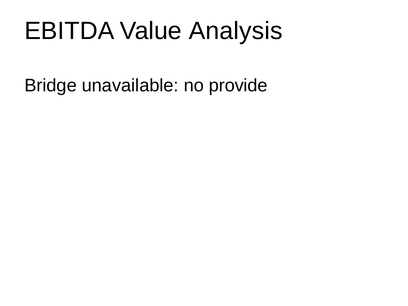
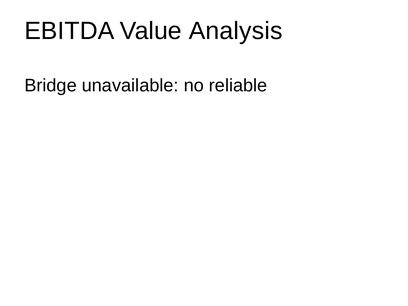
provide: provide -> reliable (238, 86)
